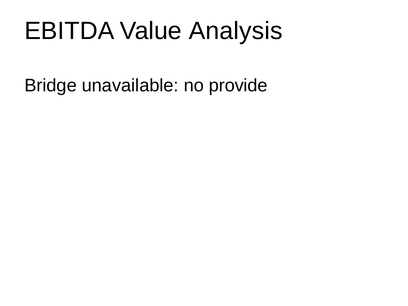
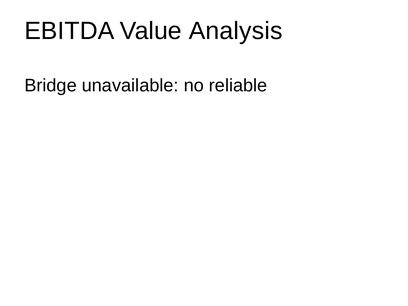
provide: provide -> reliable (238, 86)
